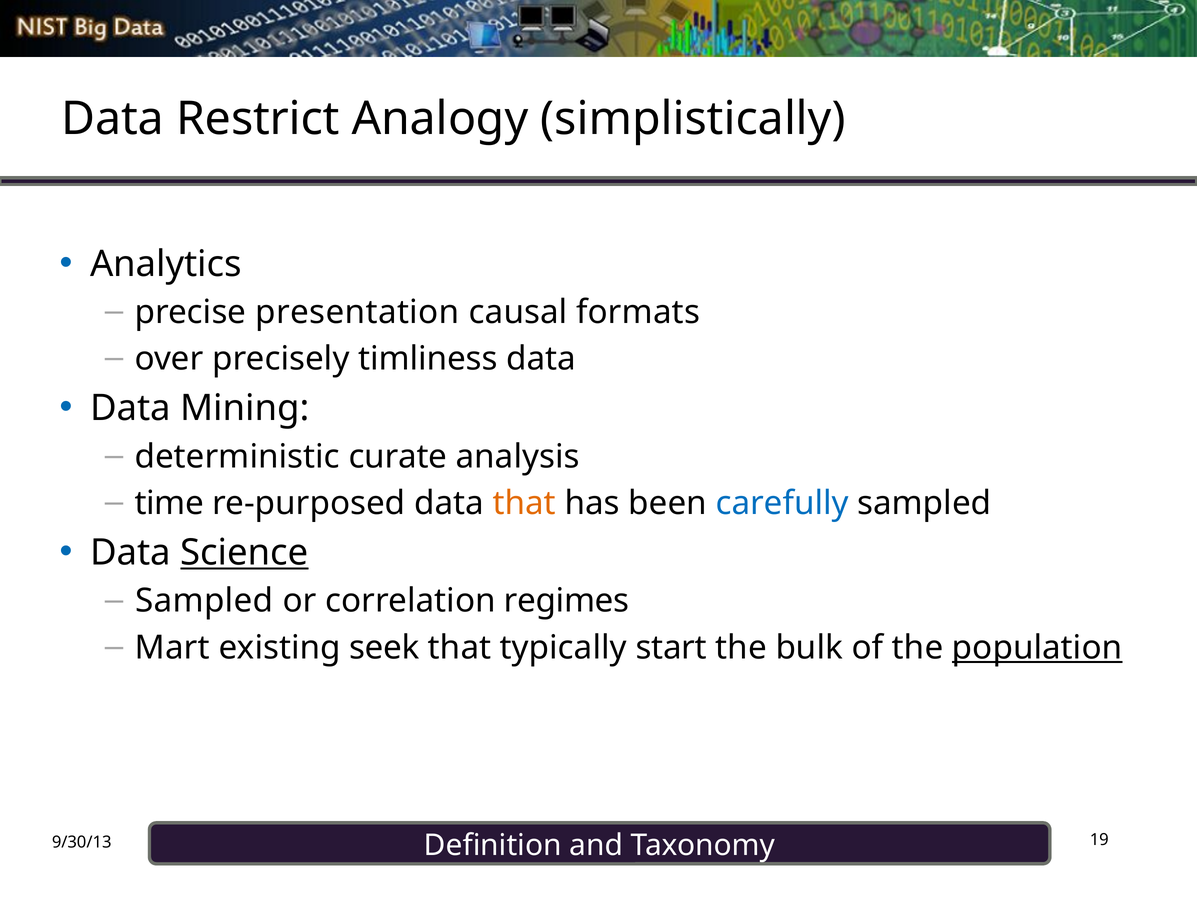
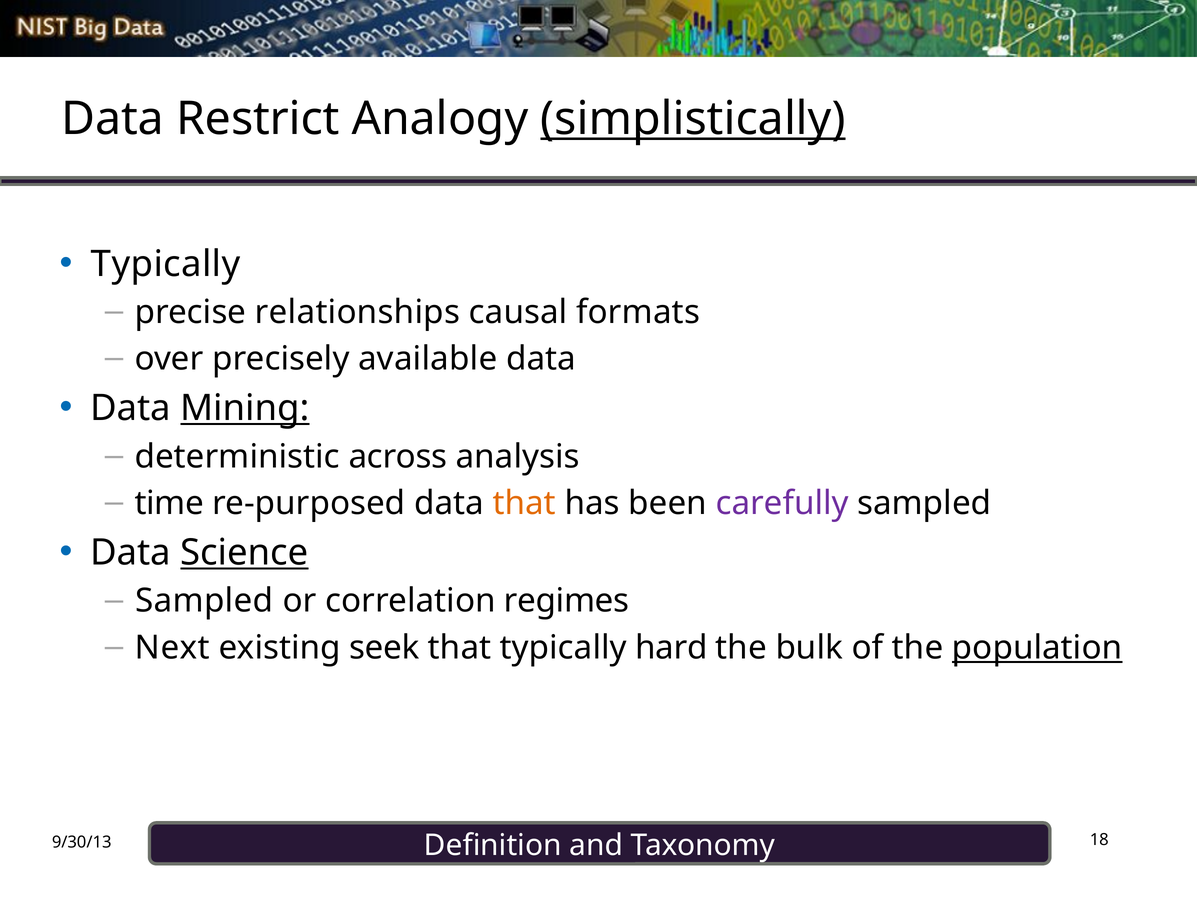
simplistically underline: none -> present (693, 119)
Analytics: Analytics -> Typically (166, 264)
presentation: presentation -> relationships (357, 312)
timliness: timliness -> available (428, 359)
Mining underline: none -> present (245, 408)
curate: curate -> across (398, 457)
carefully colour: blue -> purple (782, 503)
Mart: Mart -> Next (172, 647)
start: start -> hard (671, 647)
19: 19 -> 18 (1099, 839)
